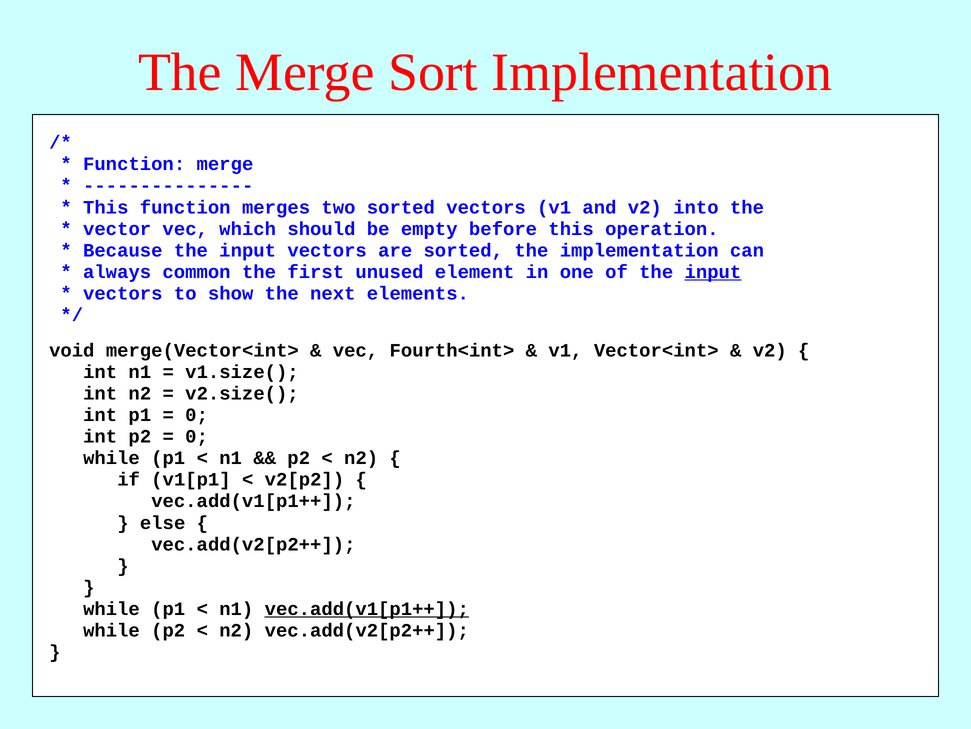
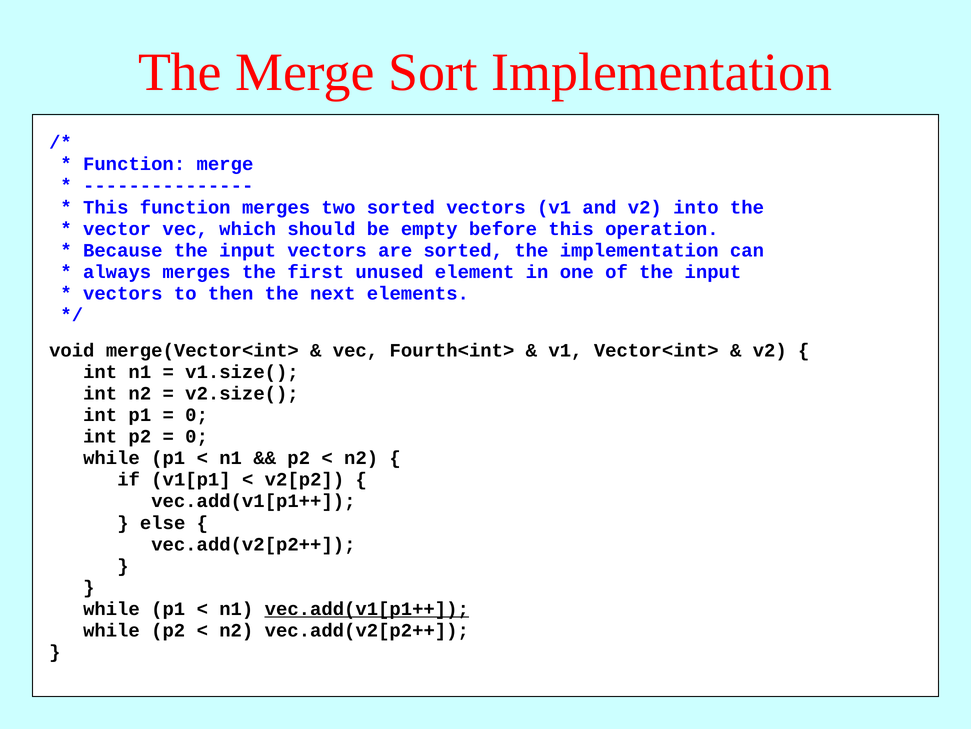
always common: common -> merges (197, 272)
input underline: present -> none (713, 272)
show: show -> then (231, 293)
